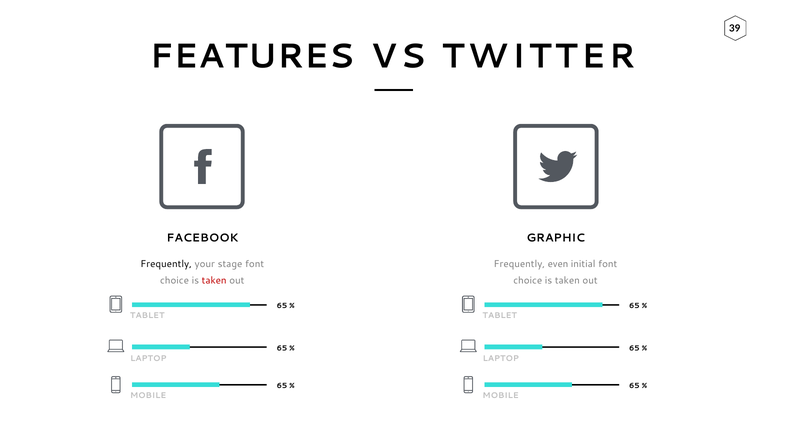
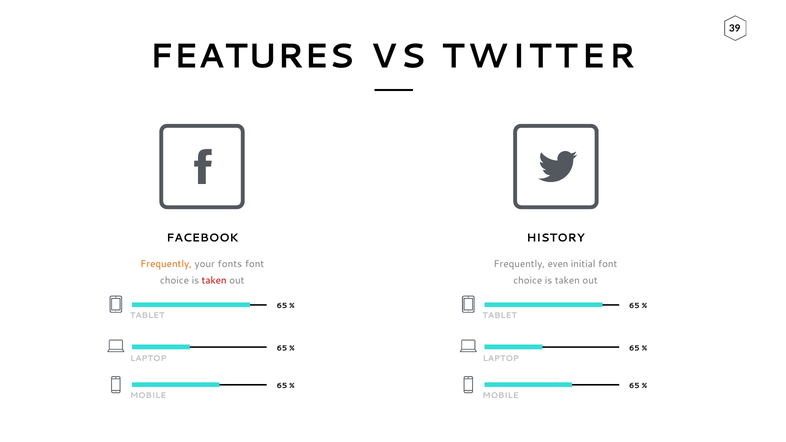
GRAPHIC: GRAPHIC -> HISTORY (556, 238)
Frequently colour: black -> orange (166, 264)
stage: stage -> fonts (230, 264)
